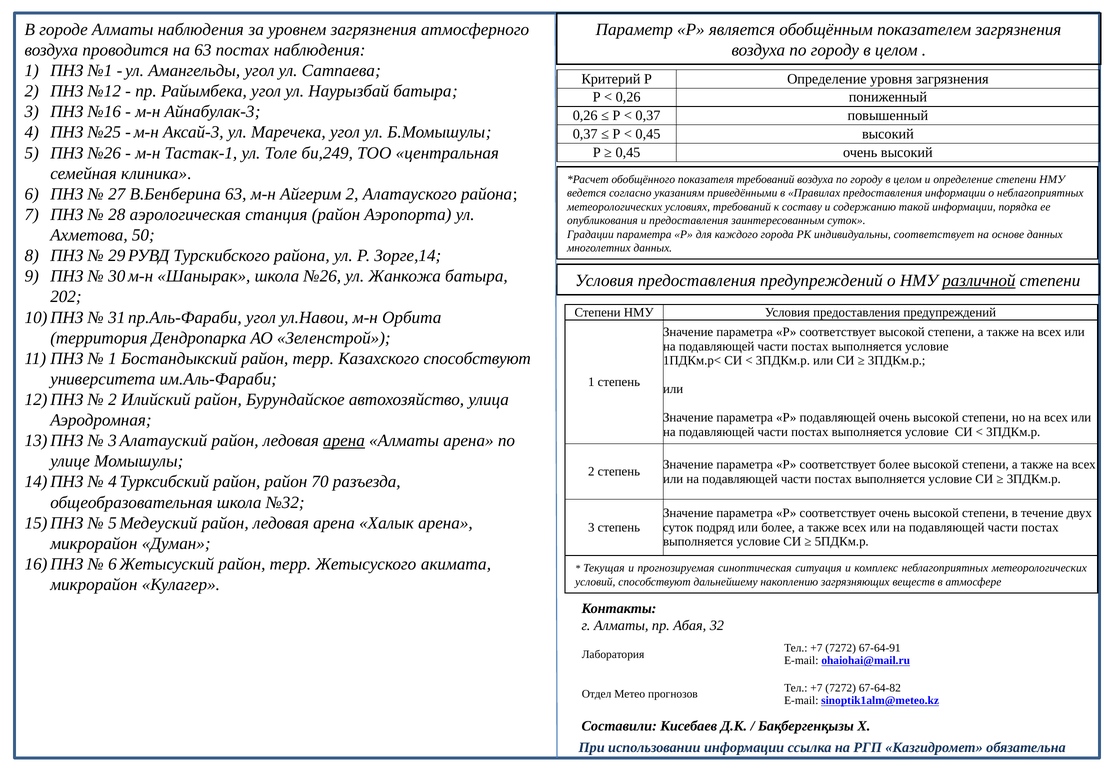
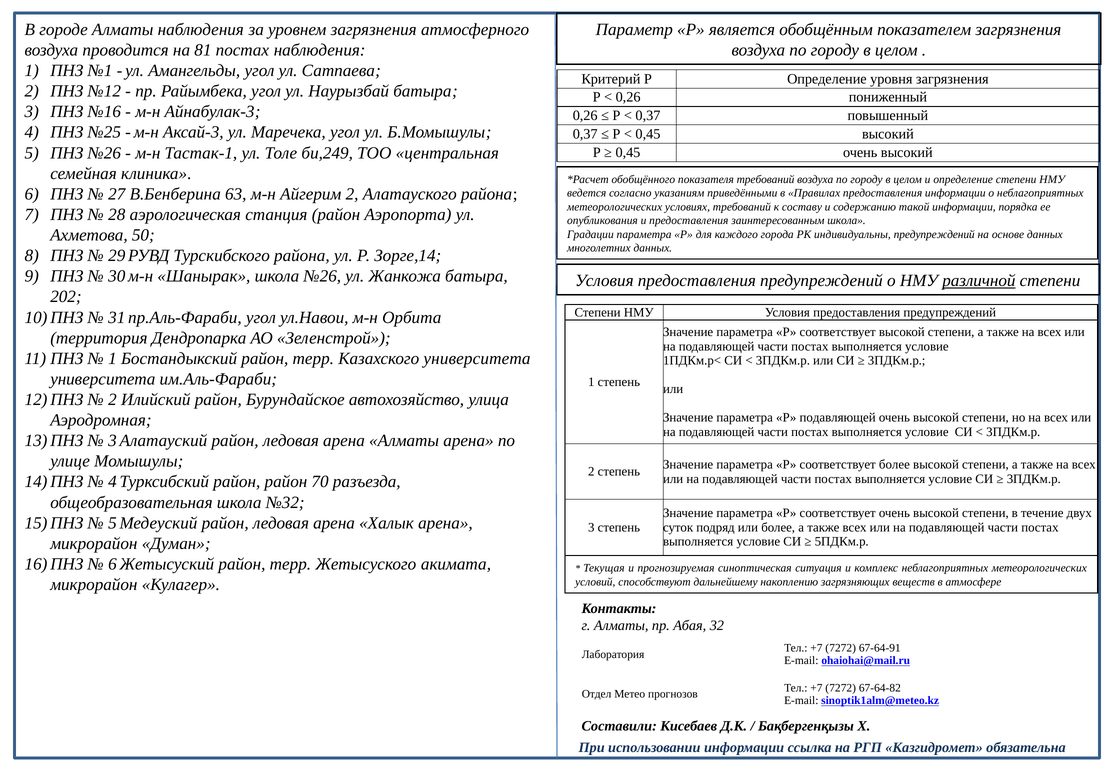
на 63: 63 -> 81 (203, 50)
заинтересованным суток: суток -> школа (846, 221)
индивидуальны соответствует: соответствует -> предупреждений (934, 234)
Казахского способствуют: способствуют -> университета (477, 359)
арена underline: present -> none (344, 441)
